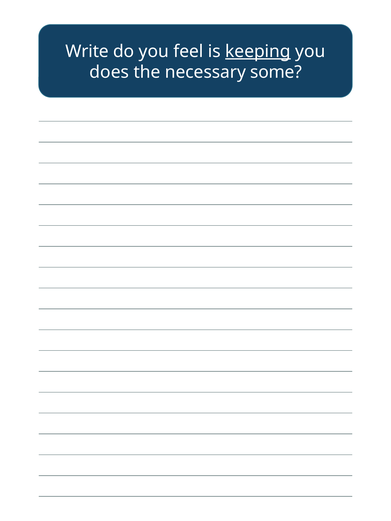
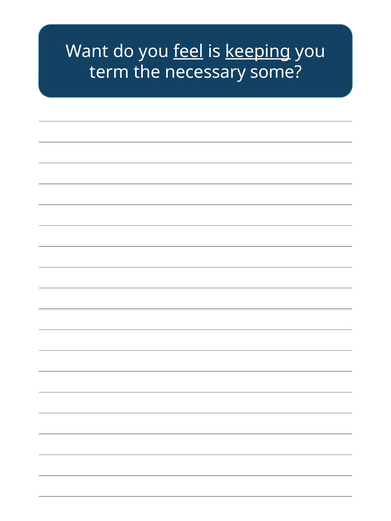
Write: Write -> Want (87, 51)
feel underline: none -> present (188, 51)
does: does -> term (109, 72)
